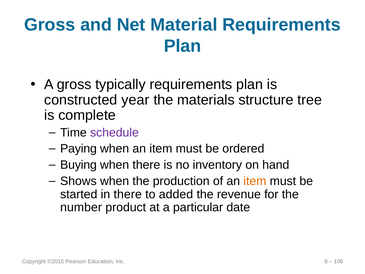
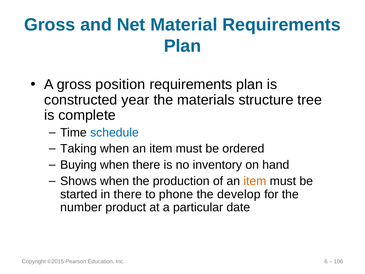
typically: typically -> position (120, 84)
schedule colour: purple -> blue (114, 132)
Paying: Paying -> Taking (78, 149)
added: added -> phone (176, 194)
revenue: revenue -> develop (239, 194)
